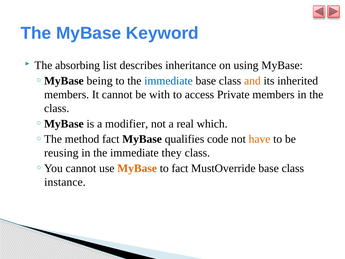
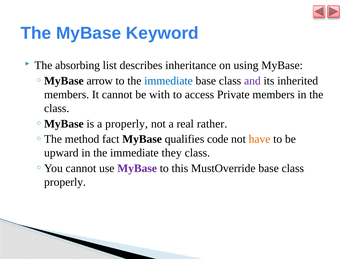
being: being -> arrow (100, 81)
and colour: orange -> purple (252, 81)
a modifier: modifier -> properly (127, 124)
which: which -> rather (212, 124)
reusing: reusing -> upward (61, 153)
MyBase colour: orange -> purple (137, 168)
to fact: fact -> this (180, 168)
instance: instance -> properly (65, 182)
